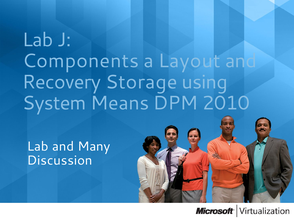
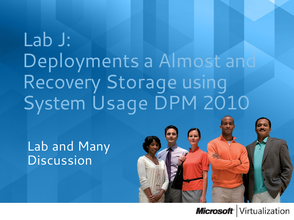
Components: Components -> Deployments (81, 61)
Layout: Layout -> Almost (190, 61)
Means: Means -> Usage (120, 103)
